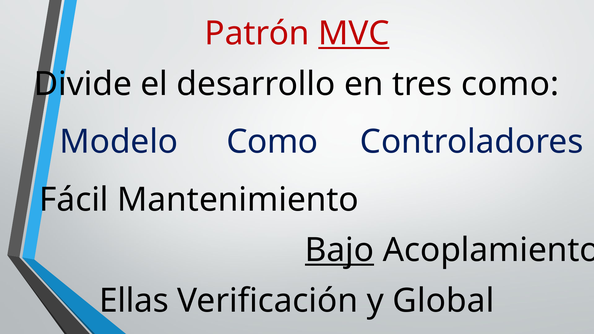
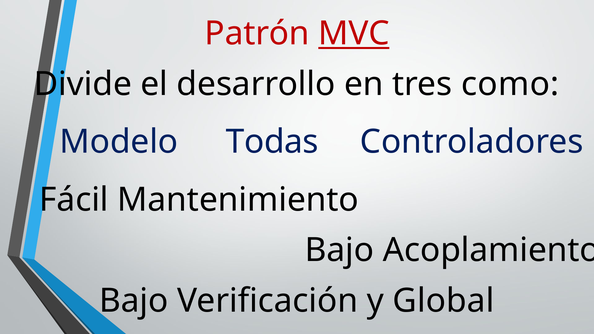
Modelo Como: Como -> Todas (272, 142)
Bajo underline: present -> none (340, 250)
Ellas: Ellas -> Bajo (134, 301)
